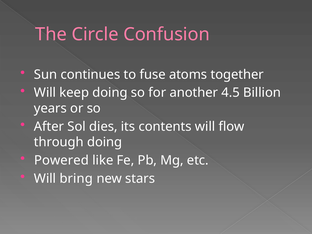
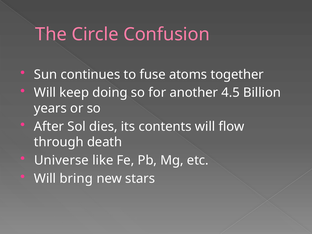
through doing: doing -> death (105, 142)
Powered: Powered -> Universe (61, 160)
